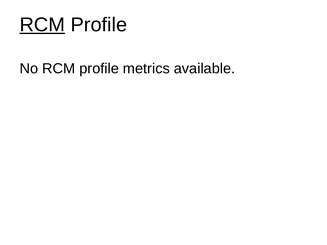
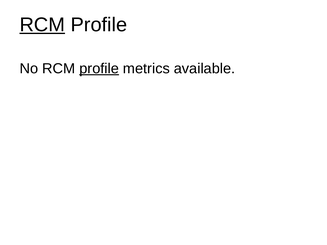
profile underline: none -> present (99, 69)
